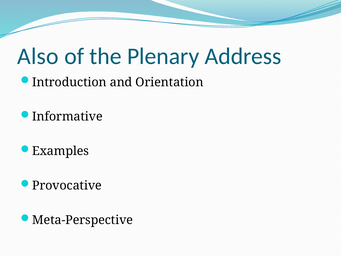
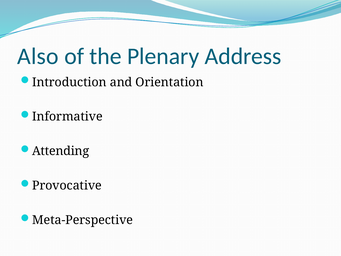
Examples: Examples -> Attending (61, 151)
